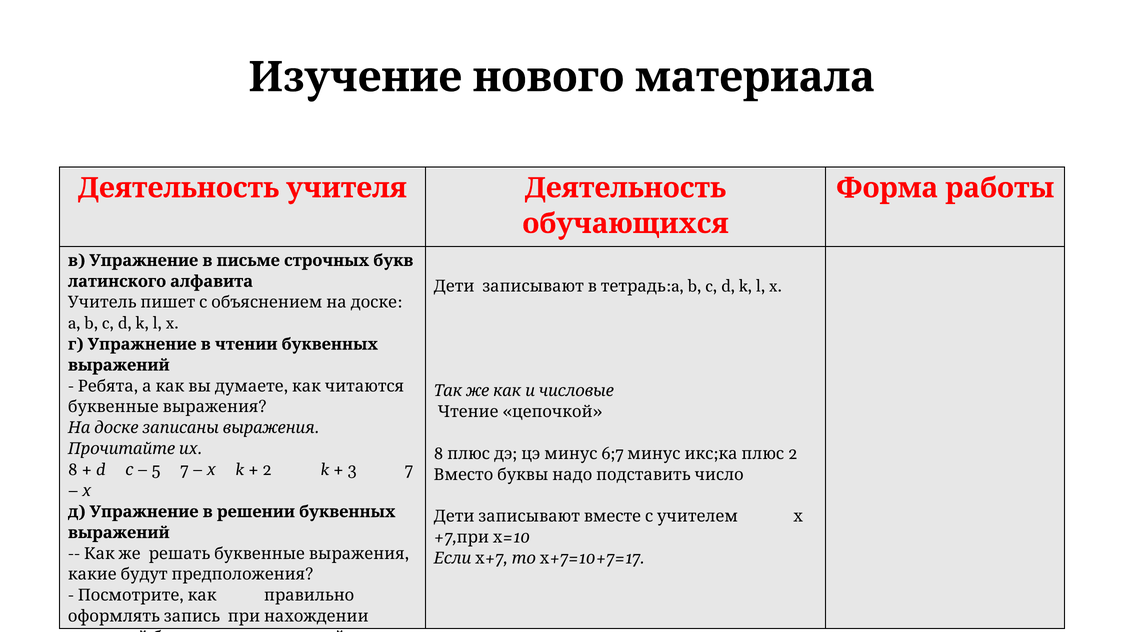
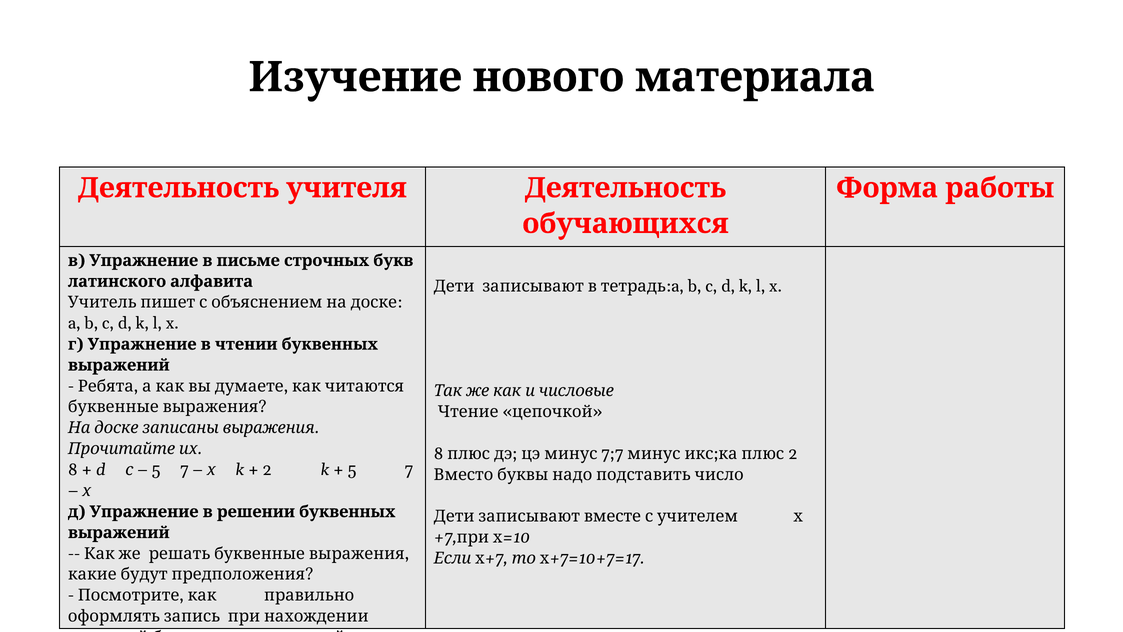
6;7: 6;7 -> 7;7 (612, 453)
3: 3 -> 5 (352, 470)
